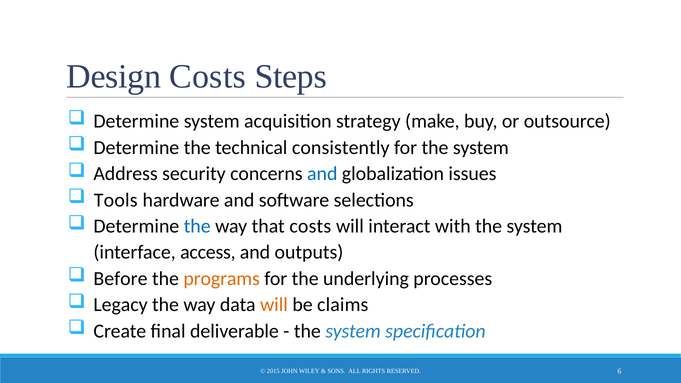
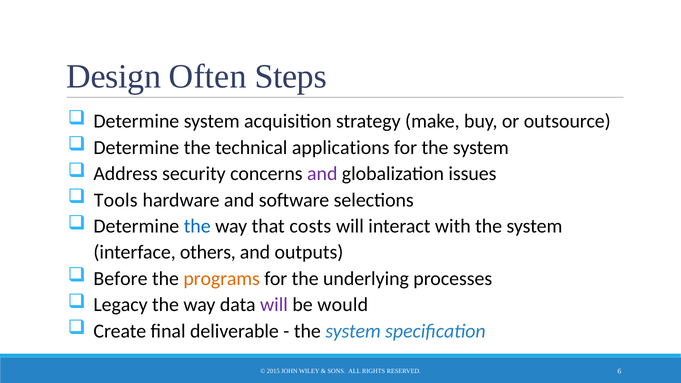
Design Costs: Costs -> Often (208, 76)
consistently: consistently -> applications (341, 148)
and colour: blue -> purple (322, 174)
access: access -> others (208, 252)
will colour: orange -> purple (274, 305)
claims: claims -> would (343, 305)
